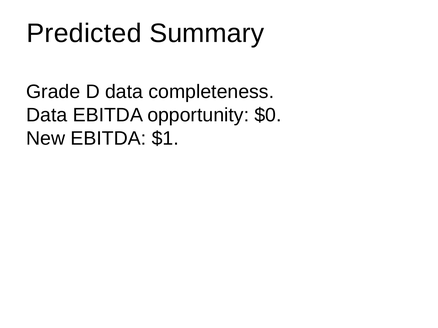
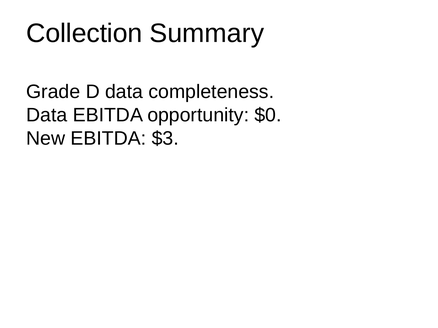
Predicted: Predicted -> Collection (84, 33)
$1: $1 -> $3 (165, 139)
